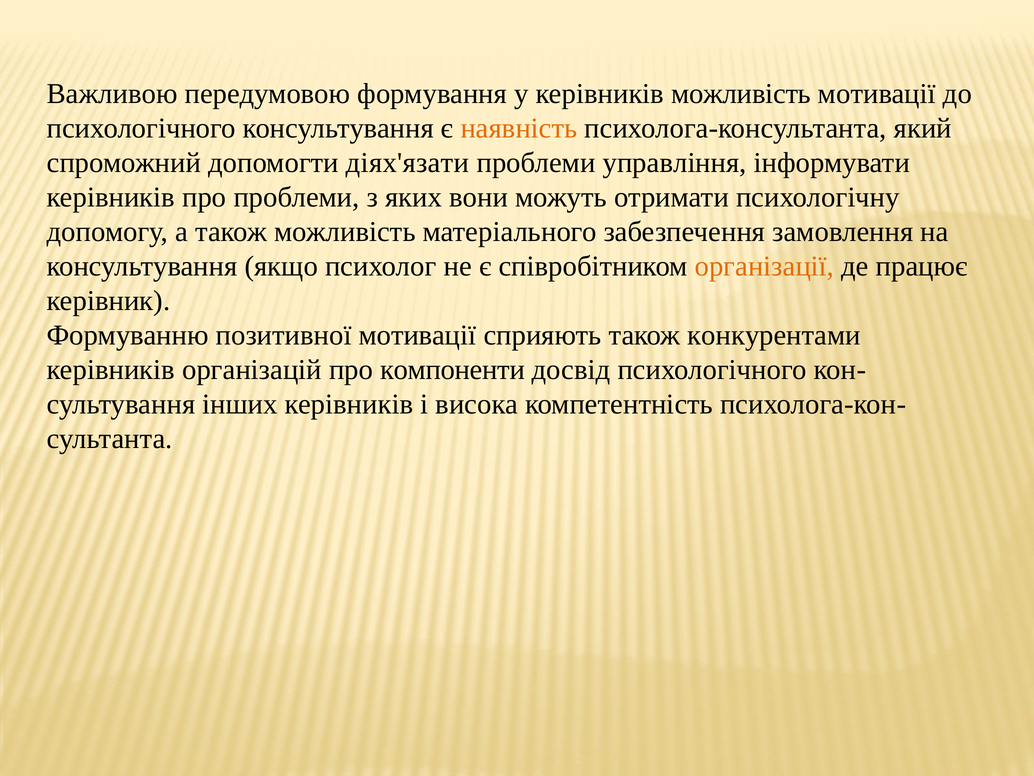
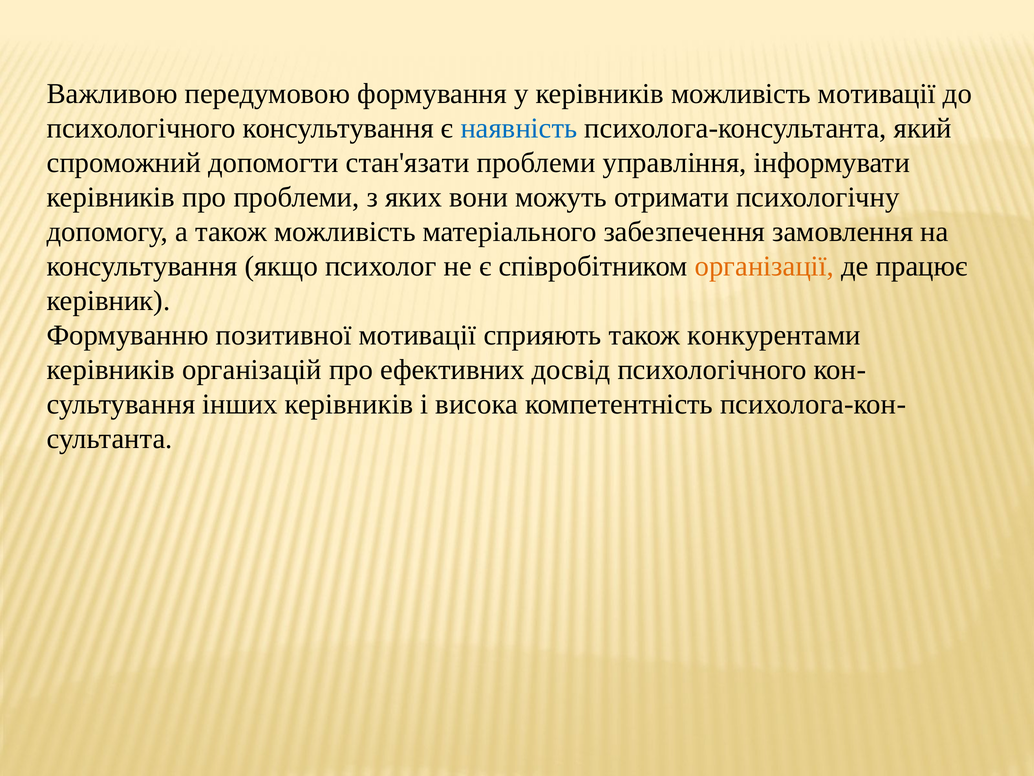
наявність colour: orange -> blue (519, 128)
діях'язати: діях'язати -> стан'язати (408, 163)
компоненти: компоненти -> ефективних (452, 369)
